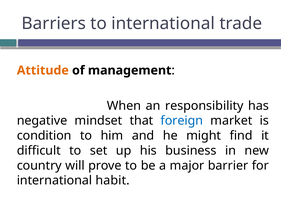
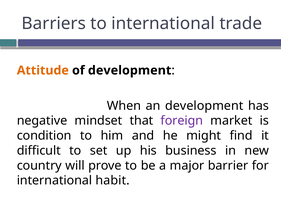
of management: management -> development (130, 71)
an responsibility: responsibility -> development (204, 106)
foreign colour: blue -> purple (182, 121)
